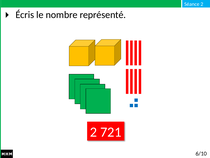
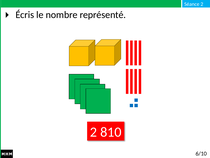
721: 721 -> 810 (111, 132)
